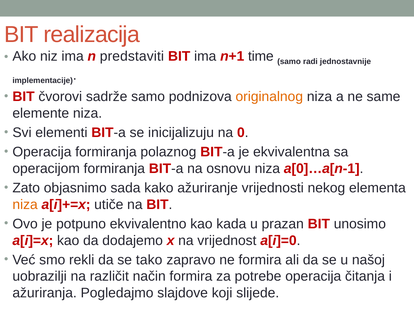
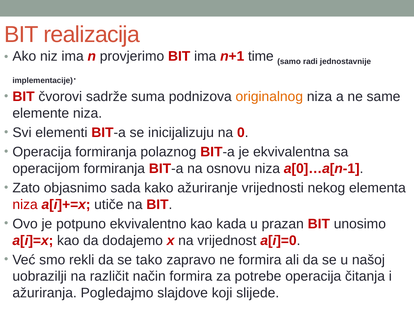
predstaviti: predstaviti -> provjerimo (132, 56)
sadrže samo: samo -> suma (148, 97)
niza colour: orange -> red (25, 204)
